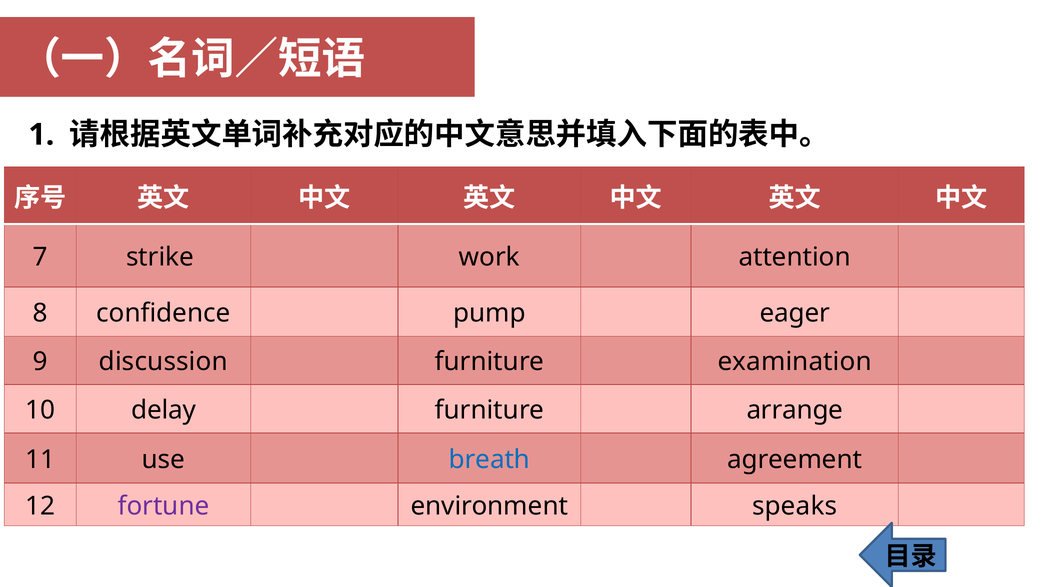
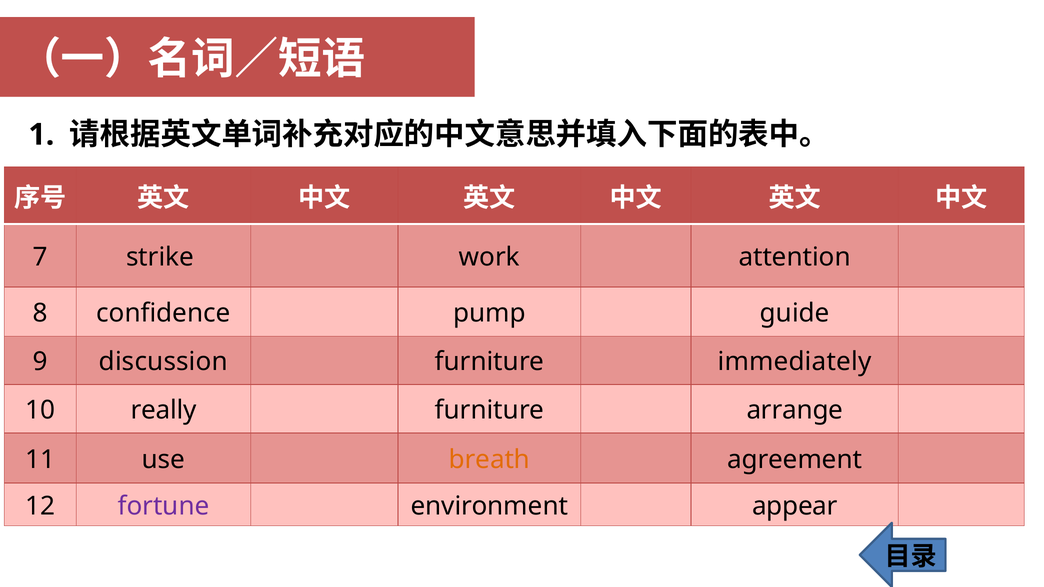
eager: eager -> guide (795, 313)
examination: examination -> immediately (795, 362)
delay: delay -> really (164, 410)
breath colour: blue -> orange (489, 460)
speaks: speaks -> appear (795, 506)
